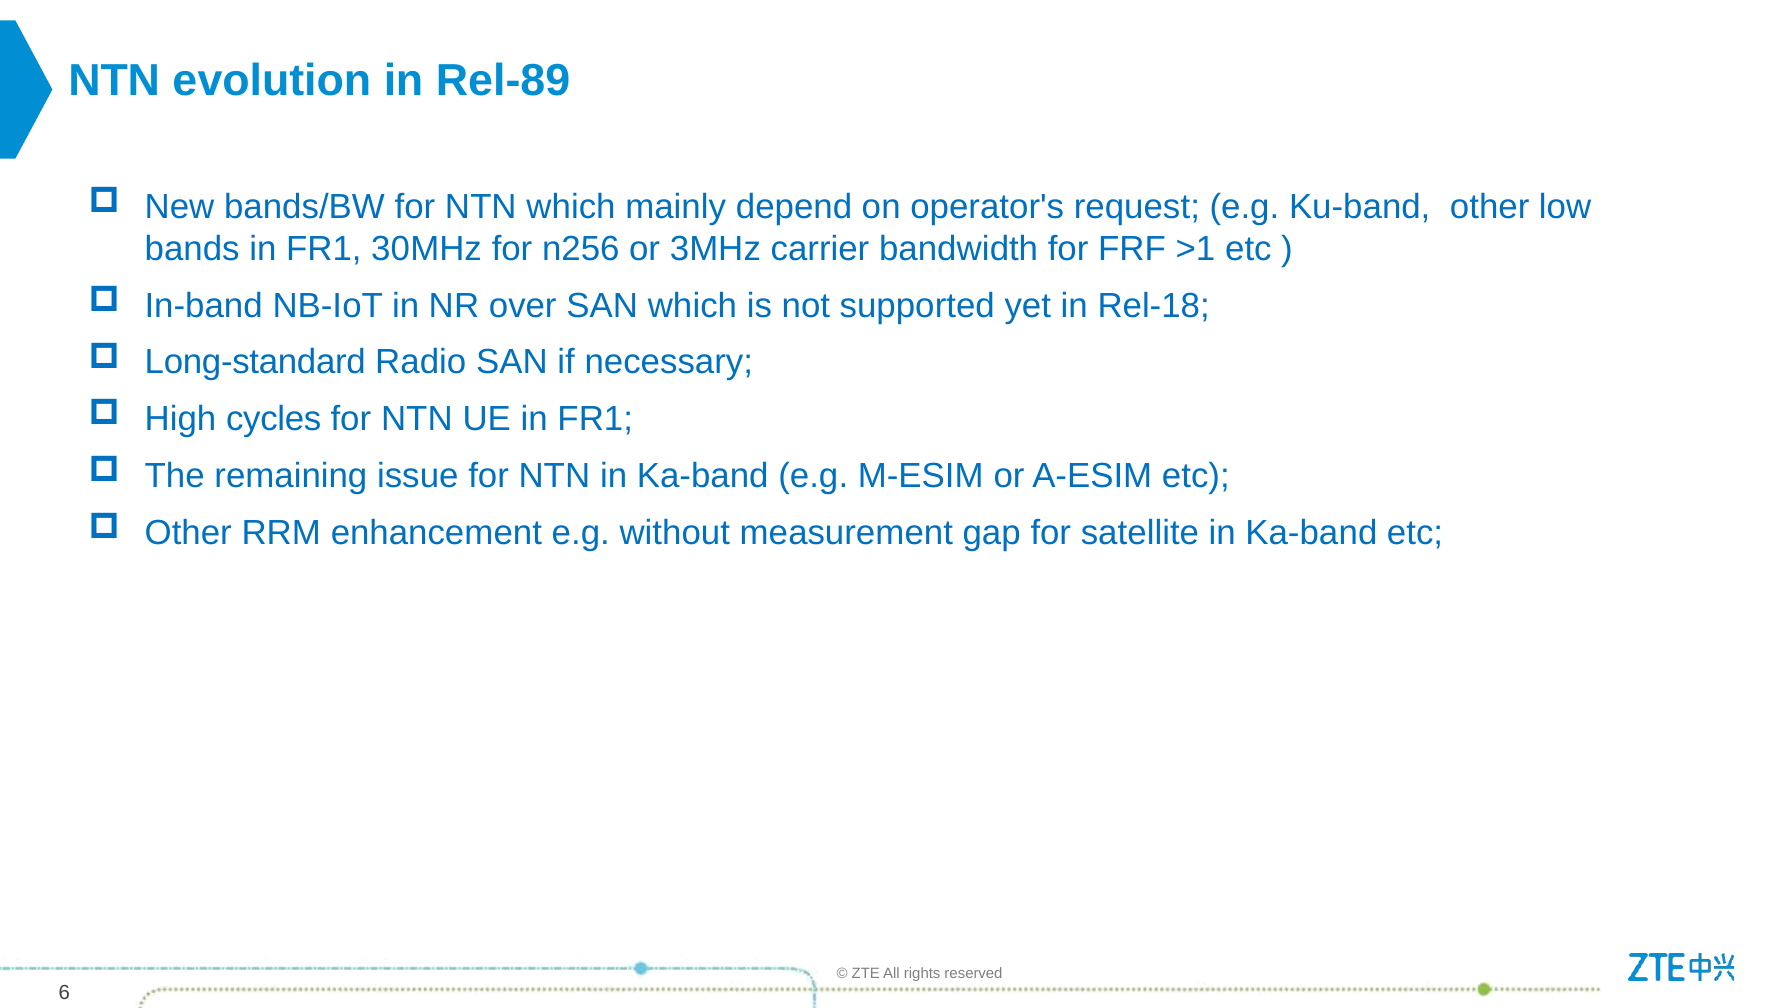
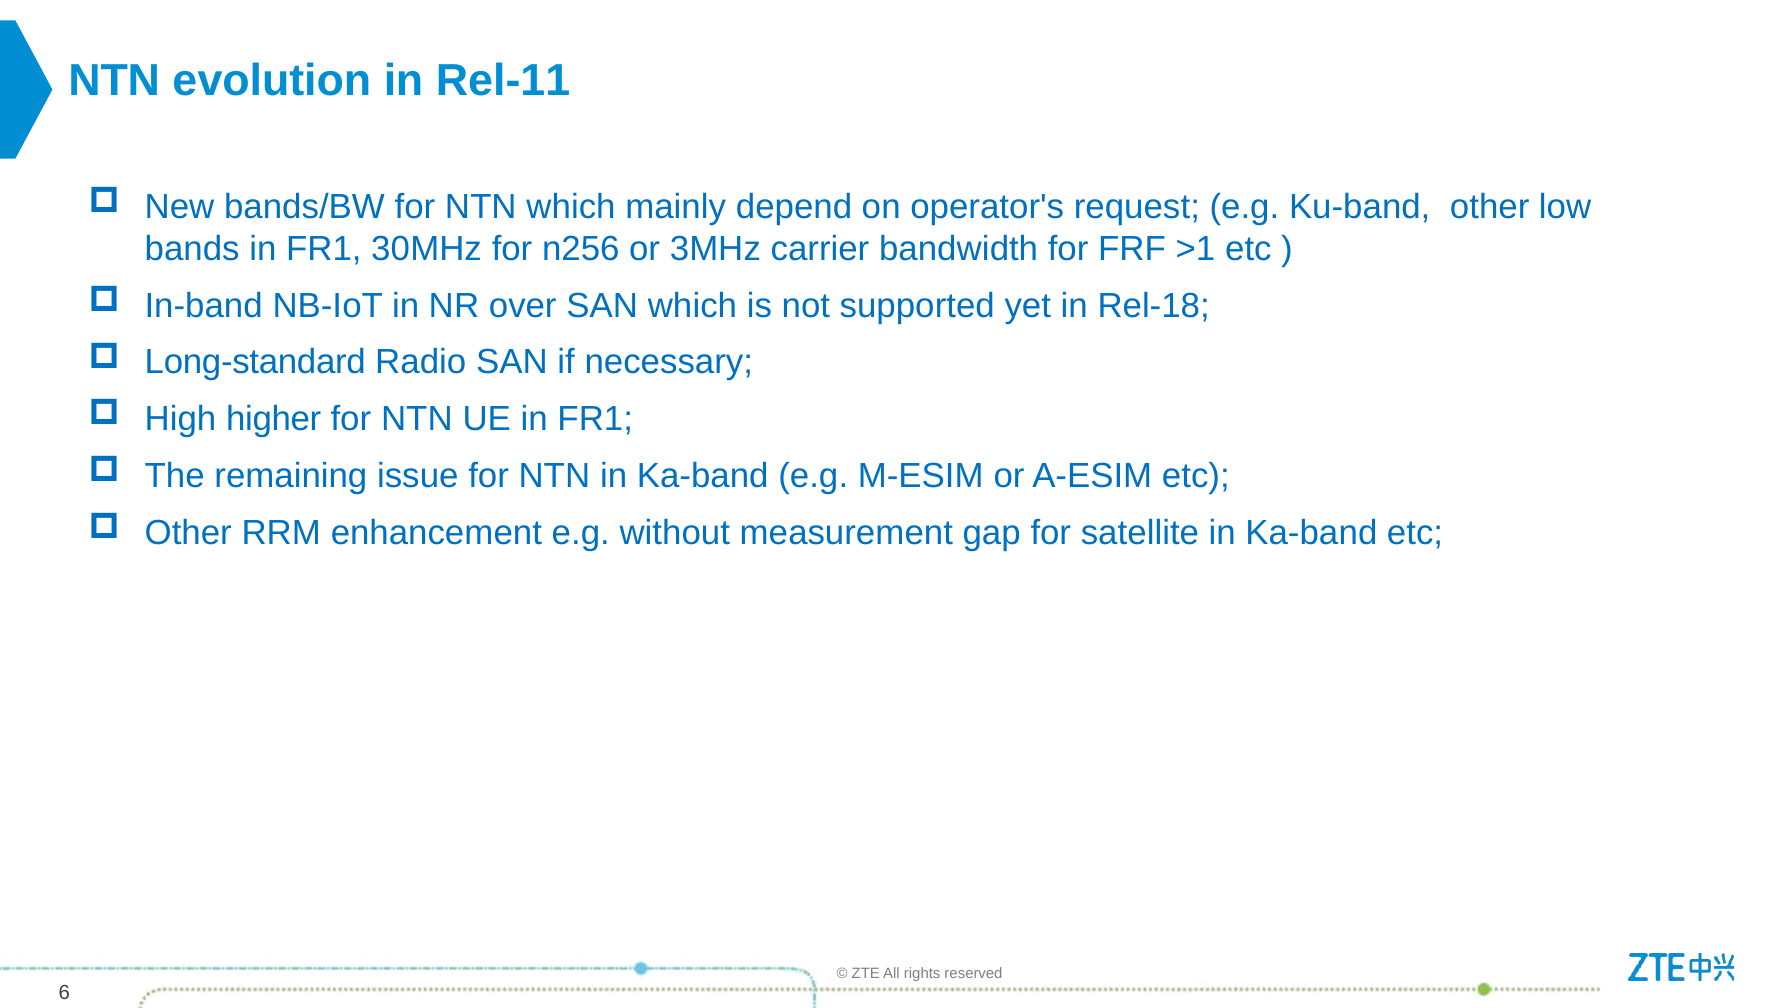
Rel-89: Rel-89 -> Rel-11 (503, 80)
cycles: cycles -> higher (274, 419)
